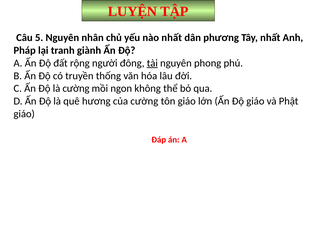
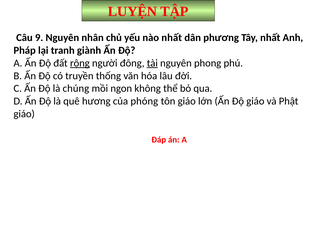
5: 5 -> 9 (39, 38)
rộng underline: none -> present (80, 63)
là cường: cường -> chúng (76, 88)
của cường: cường -> phóng (144, 101)
